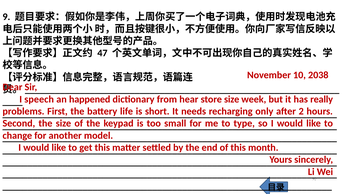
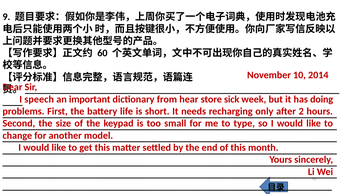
47: 47 -> 60 (102, 53)
2038: 2038 -> 2014 (318, 75)
happened: happened -> important (90, 99)
store size: size -> sick (232, 99)
really: really -> doing (322, 99)
